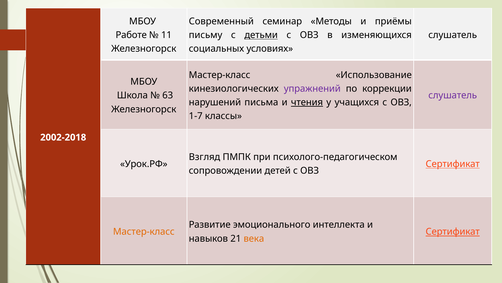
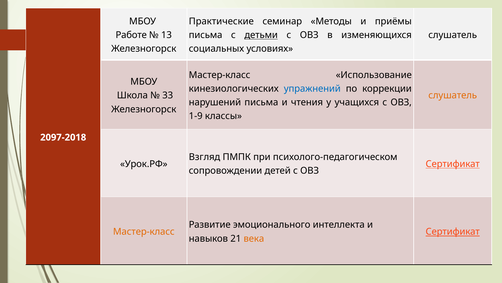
Современный: Современный -> Практические (221, 21)
11: 11 -> 13 (166, 35)
письму: письму -> письма (206, 35)
упражнений colour: purple -> blue (312, 88)
63: 63 -> 33 (168, 95)
слушатель colour: purple -> orange (453, 95)
чтения underline: present -> none (307, 102)
1-7: 1-7 -> 1-9 (196, 116)
2002-2018: 2002-2018 -> 2097-2018 (63, 137)
